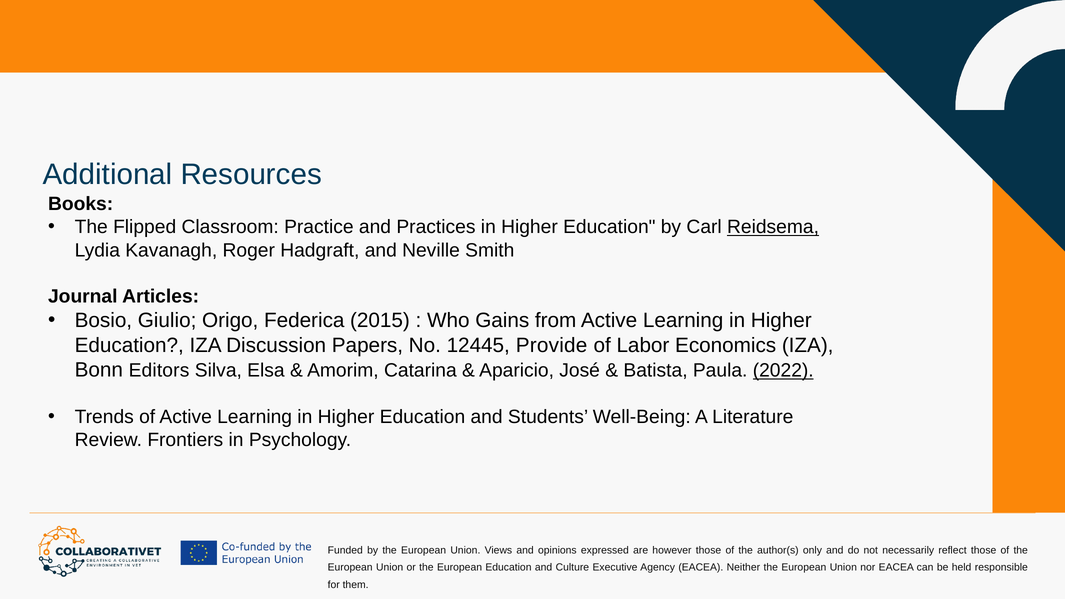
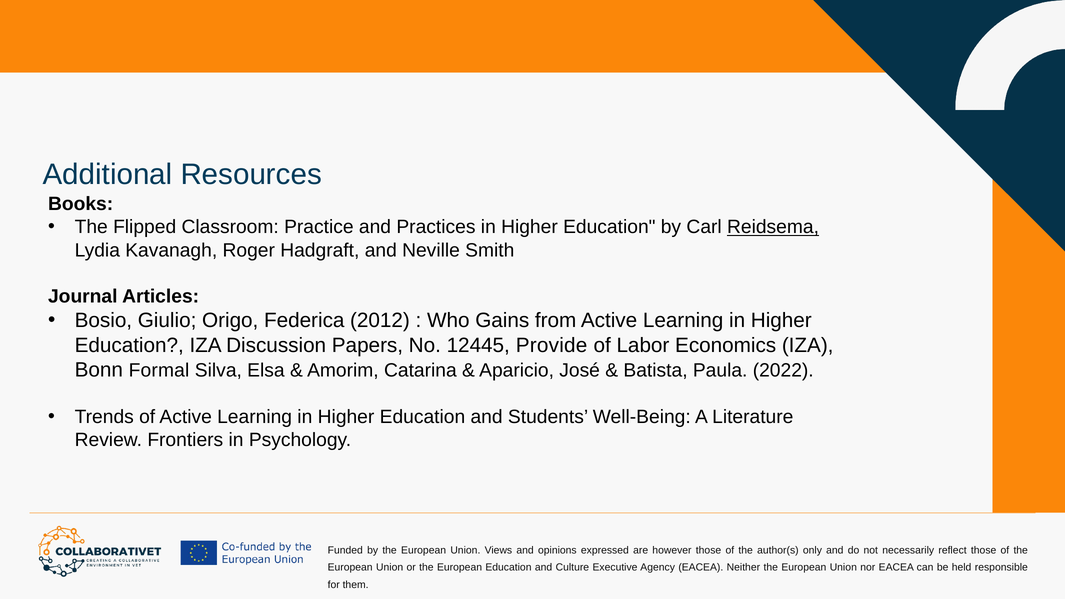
2015: 2015 -> 2012 (380, 320)
Editors: Editors -> Formal (159, 371)
2022 underline: present -> none (783, 371)
